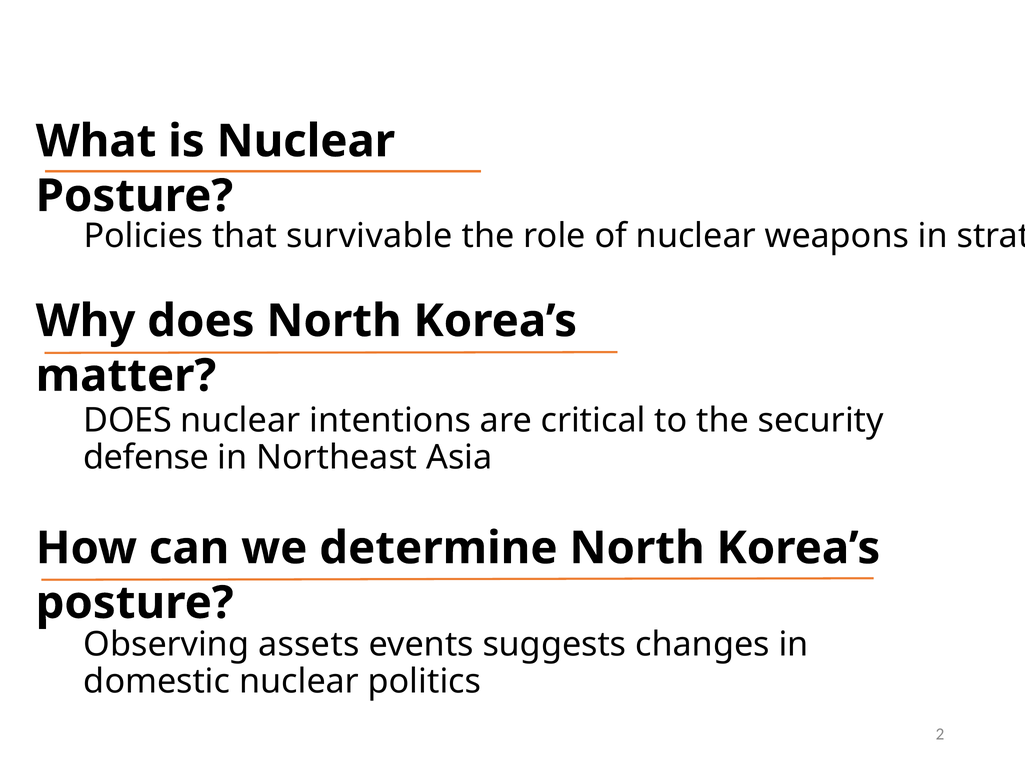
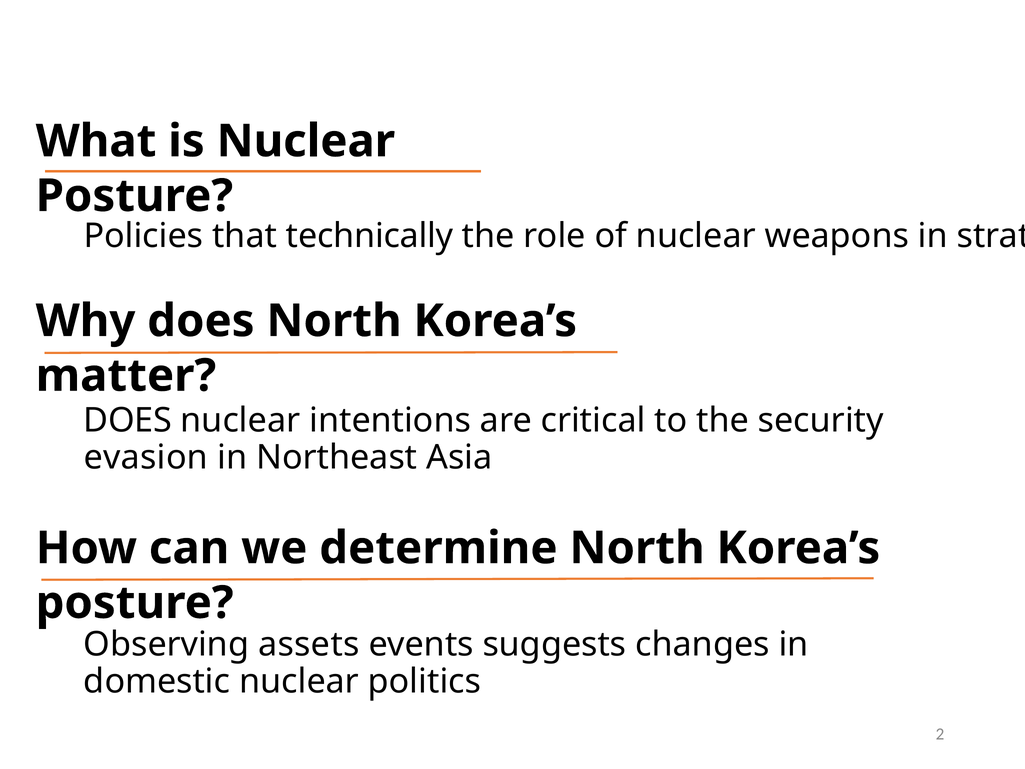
survivable: survivable -> technically (370, 236)
defense: defense -> evasion (146, 457)
